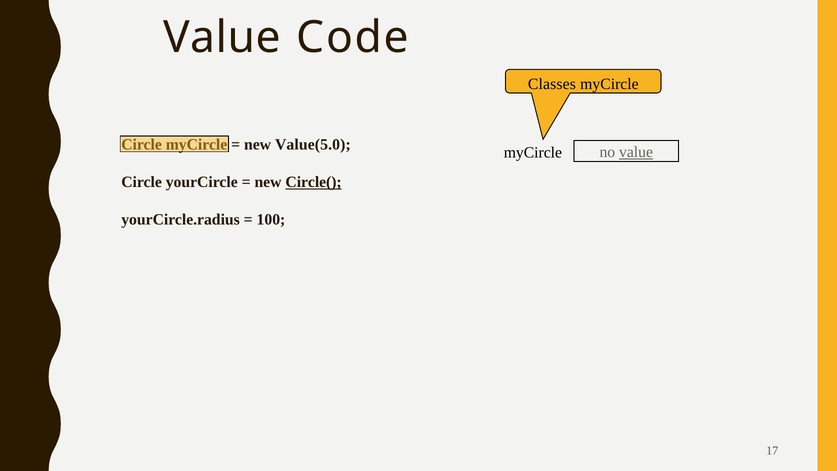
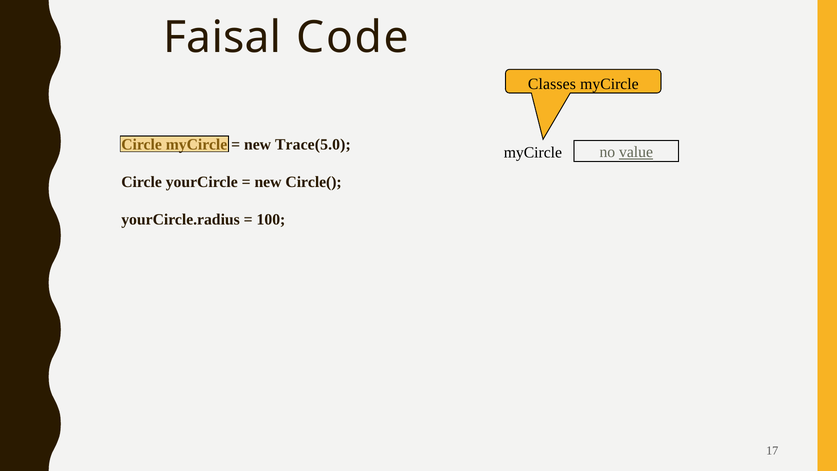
Value: Value -> Faisal (222, 37)
Value(5.0: Value(5.0 -> Trace(5.0 (313, 144)
Circle( underline: present -> none (314, 182)
